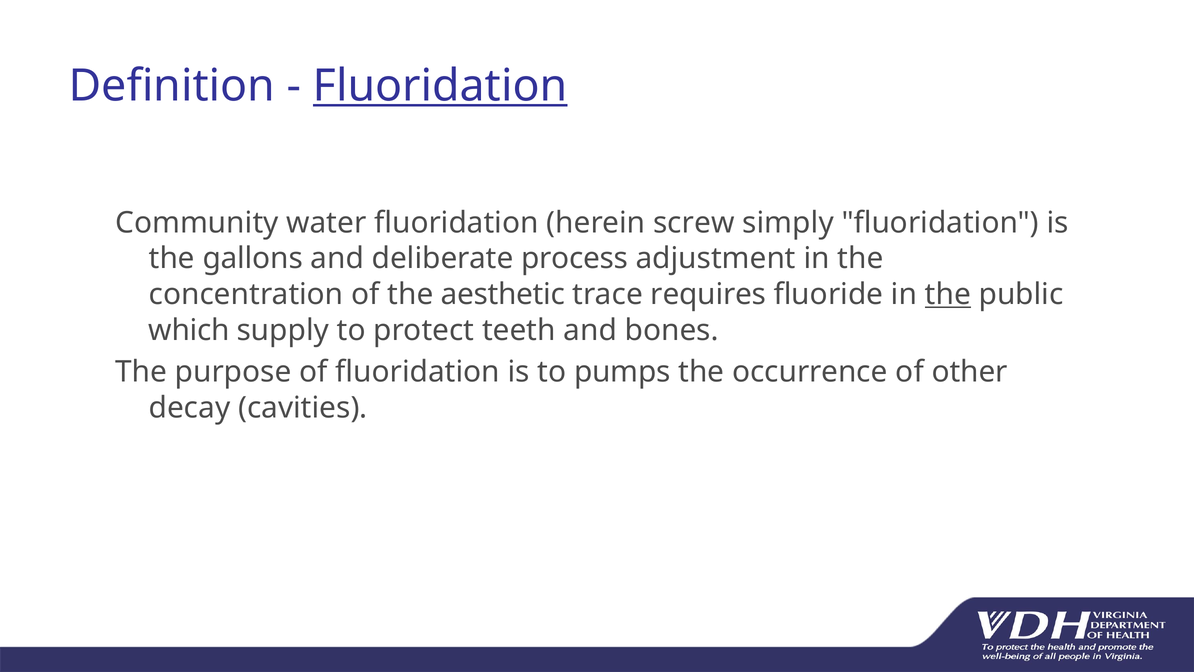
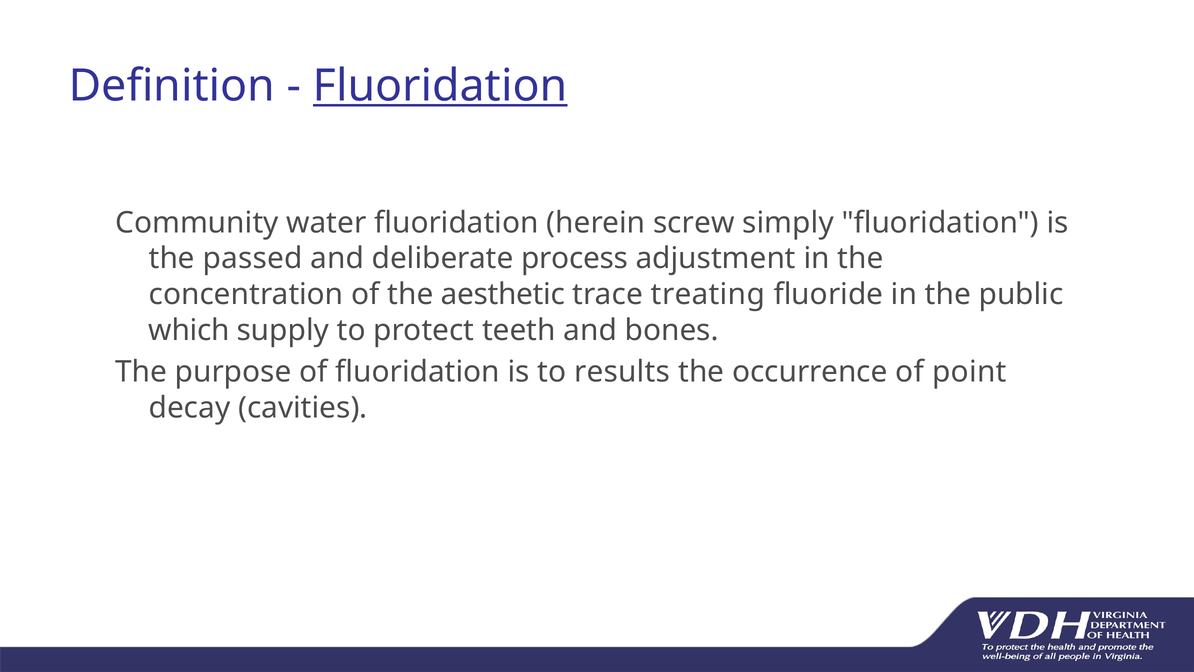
gallons: gallons -> passed (253, 258)
requires: requires -> treating (708, 294)
the underline: present -> none (948, 294)
pumps: pumps -> results (622, 372)
other: other -> point (969, 372)
